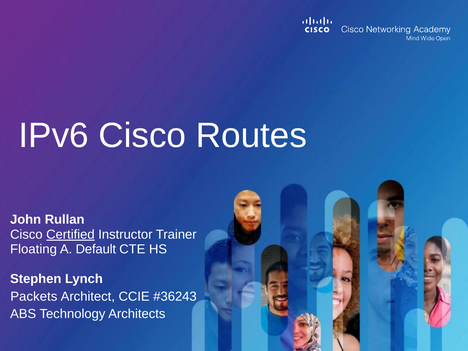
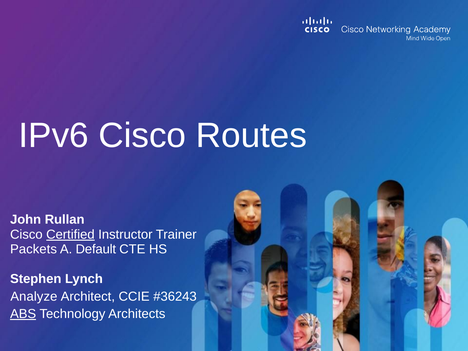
Floating: Floating -> Packets (34, 249)
Packets: Packets -> Analyze (34, 296)
ABS underline: none -> present (23, 314)
